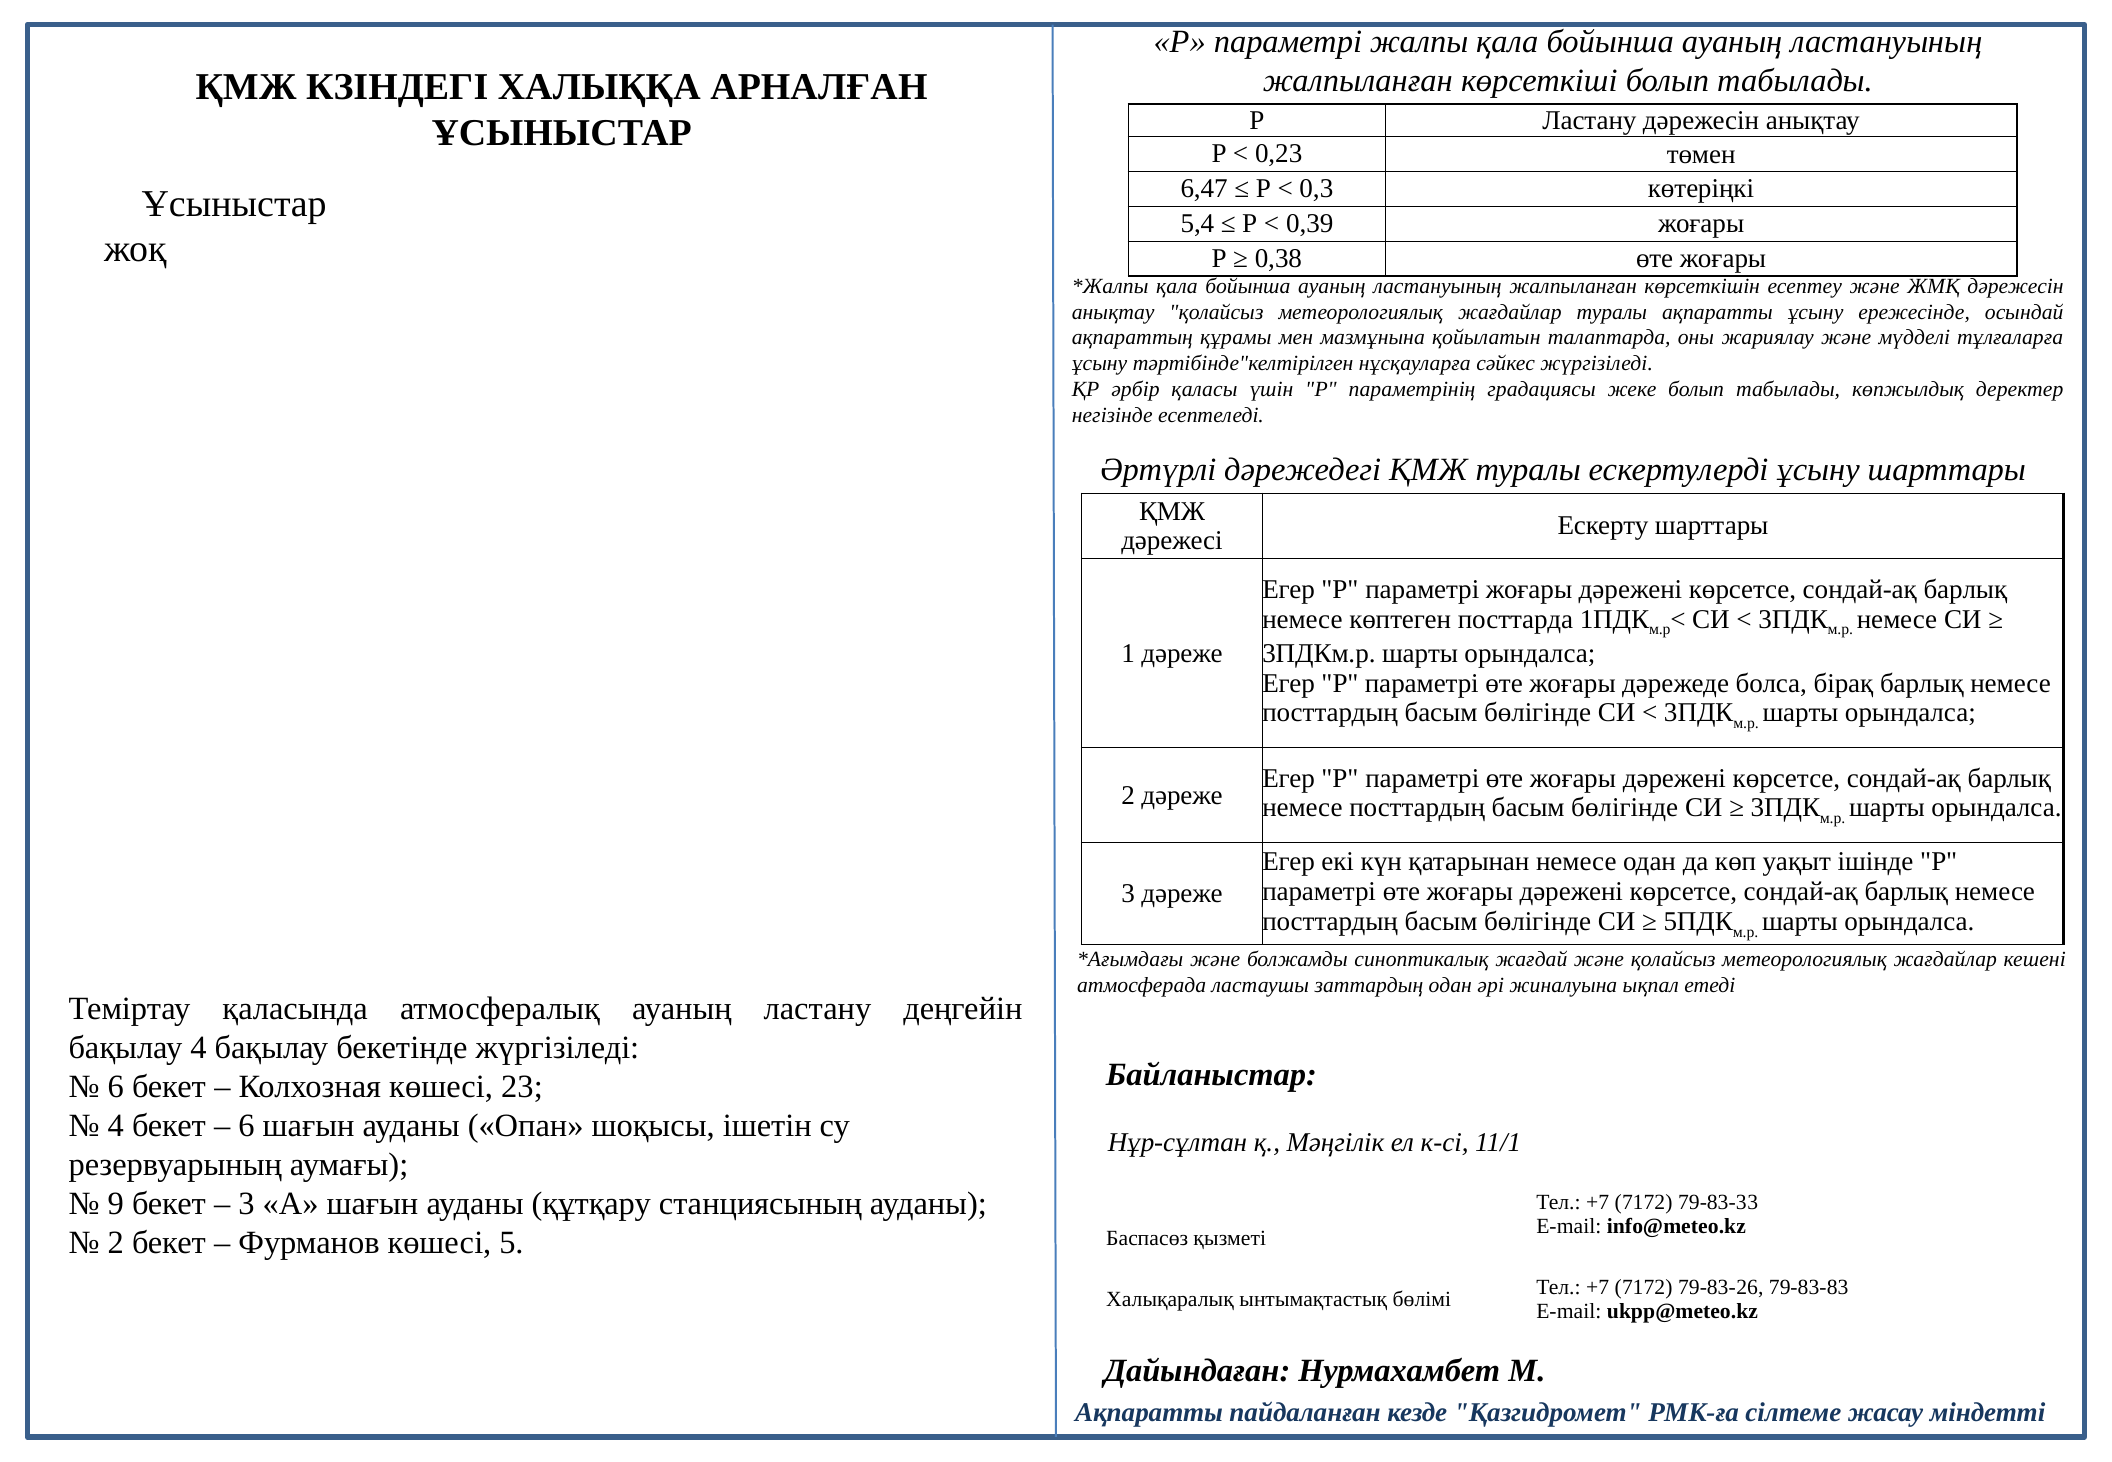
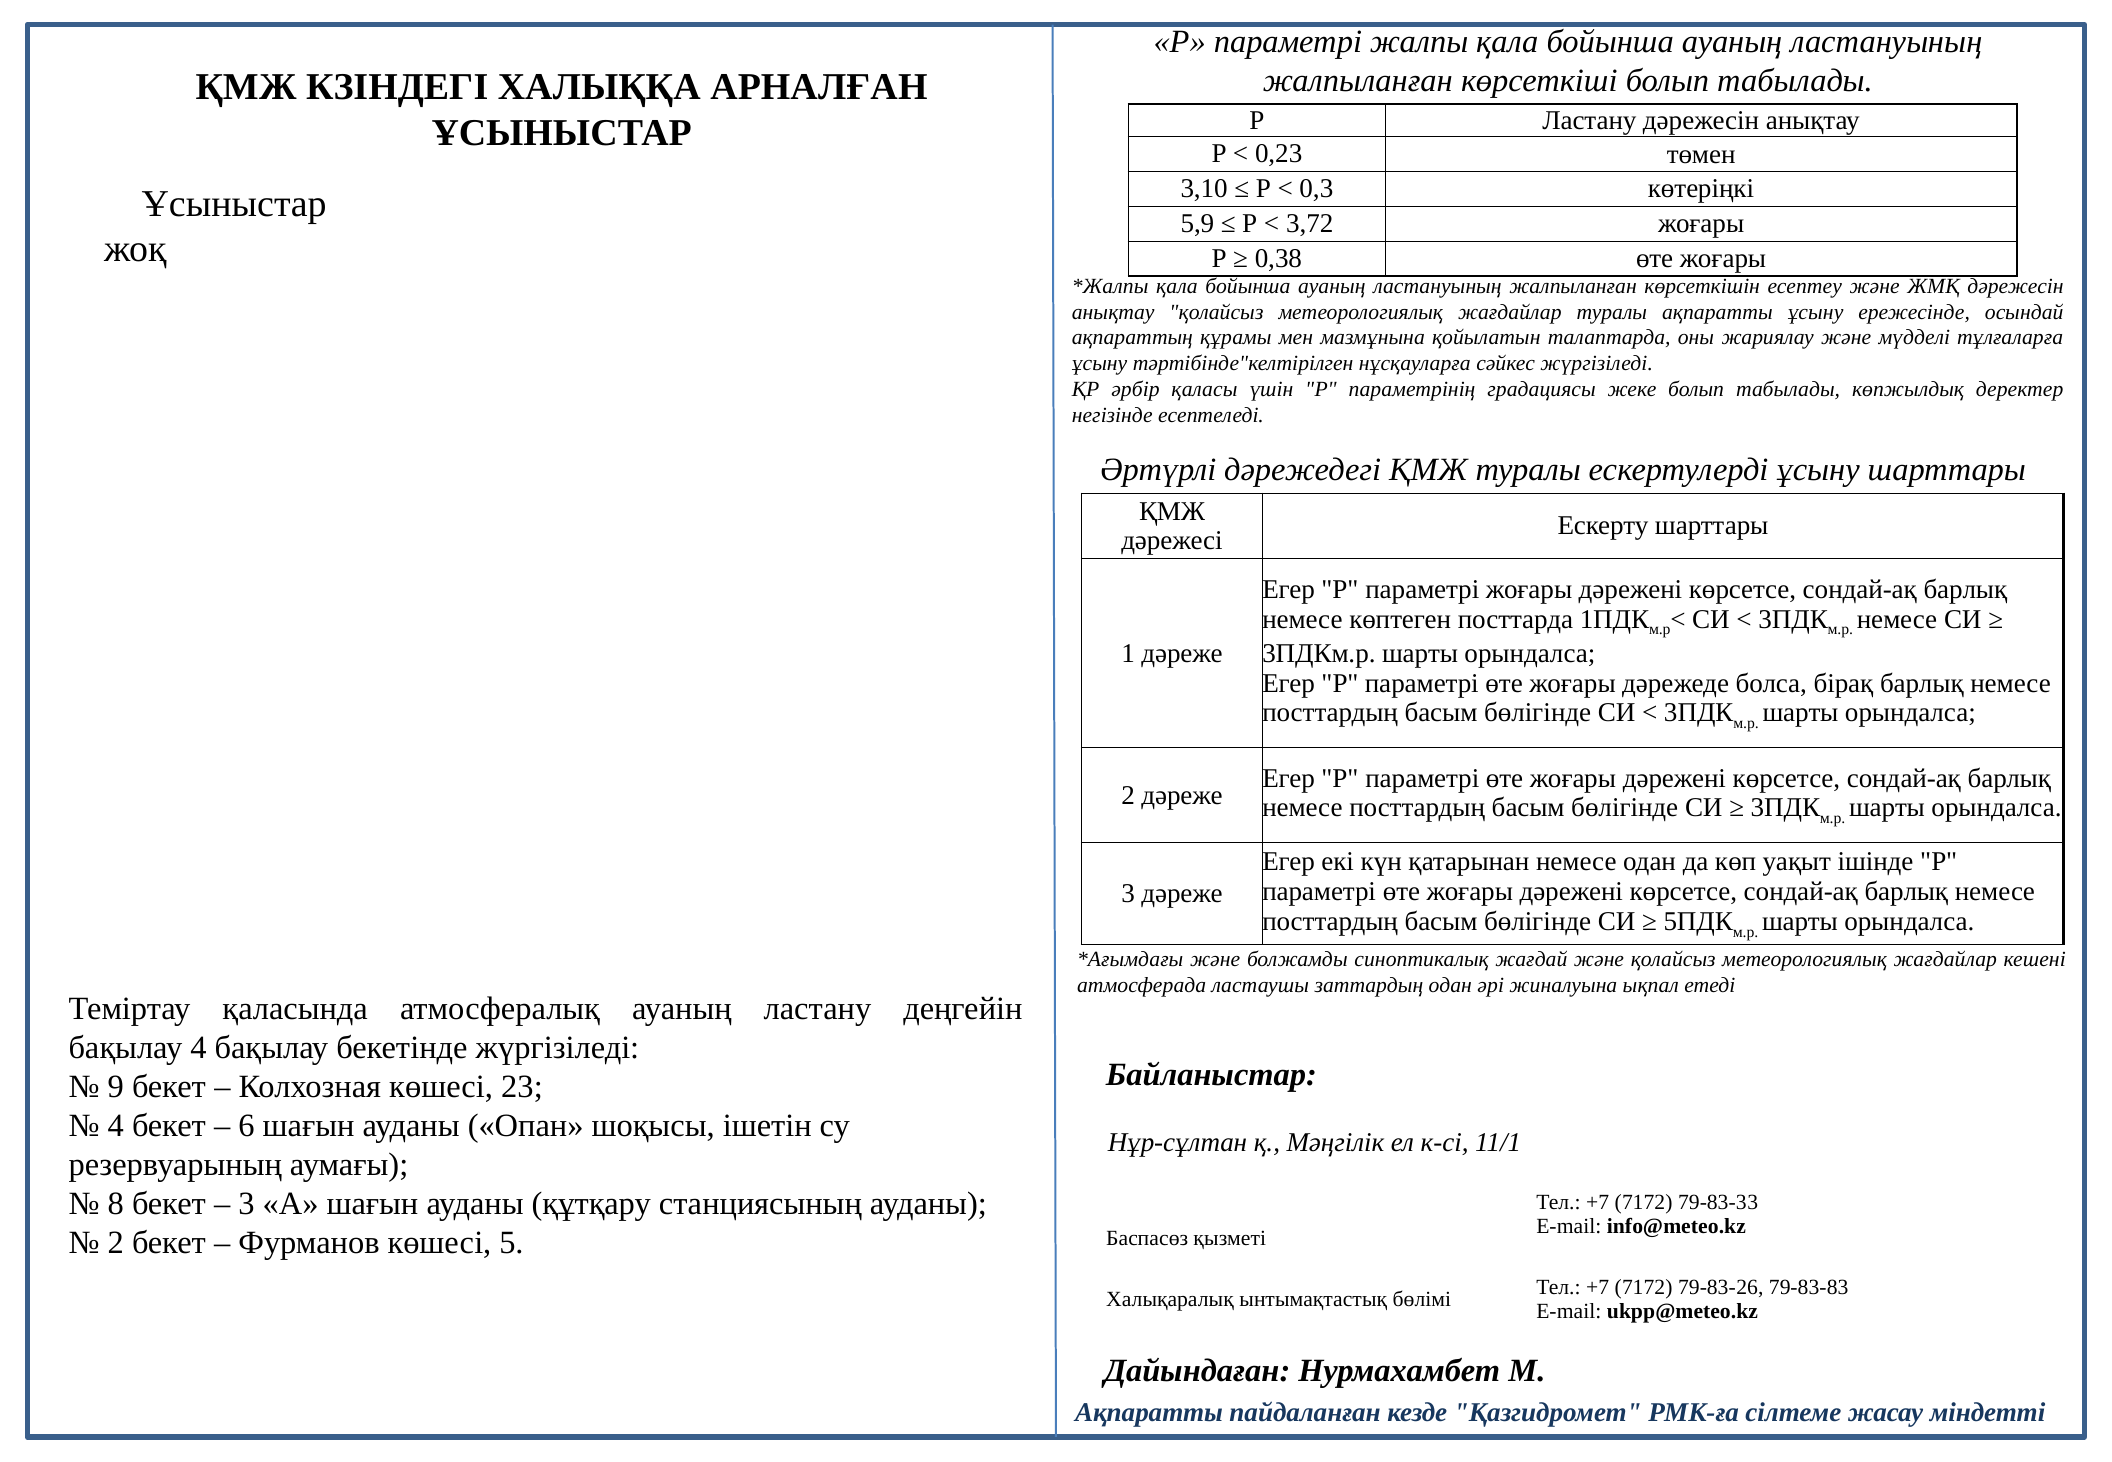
6,47: 6,47 -> 3,10 (1204, 189)
5,4: 5,4 -> 5,9 (1197, 223)
0,39: 0,39 -> 3,72 (1310, 223)
6: 6 -> 9 (116, 1087)
9: 9 -> 8 (116, 1204)
